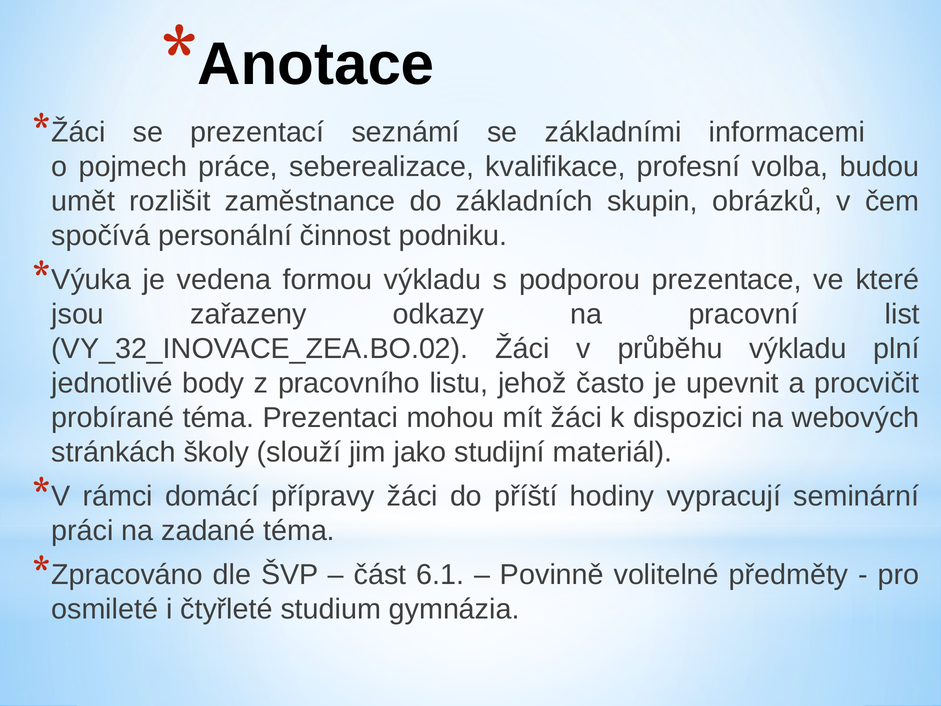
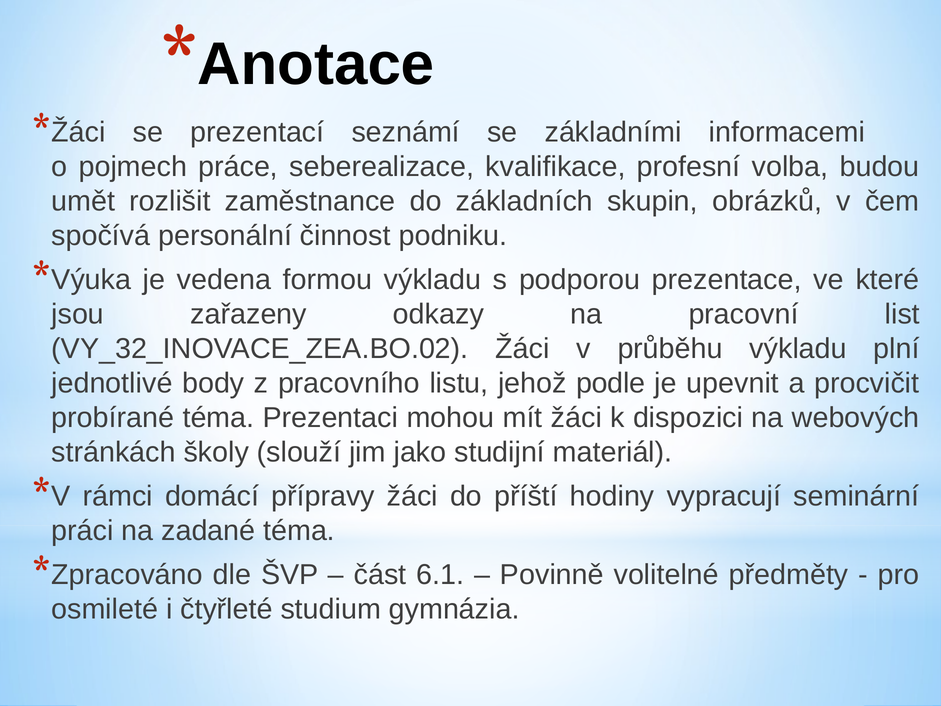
často: často -> podle (611, 383)
